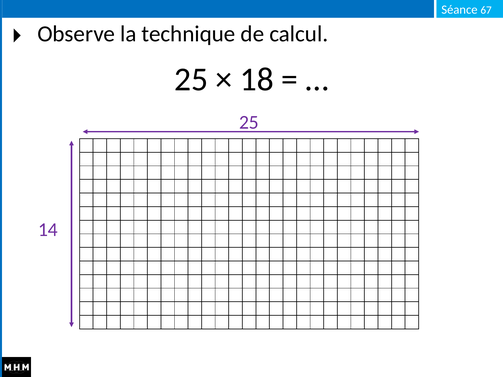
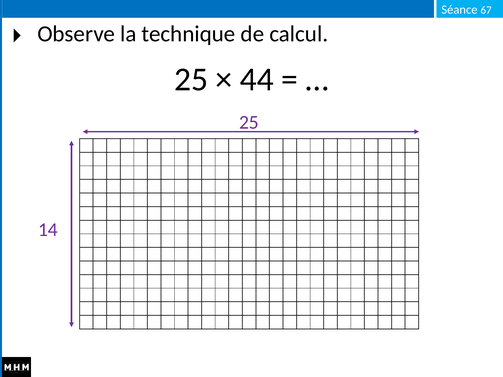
18: 18 -> 44 (257, 80)
